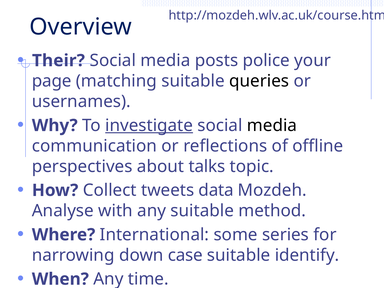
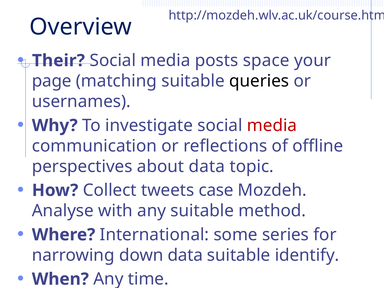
police: police -> space (266, 61)
investigate underline: present -> none (149, 125)
media colour: black -> red (272, 125)
about talks: talks -> data (207, 166)
data: data -> case (216, 190)
down case: case -> data (185, 255)
